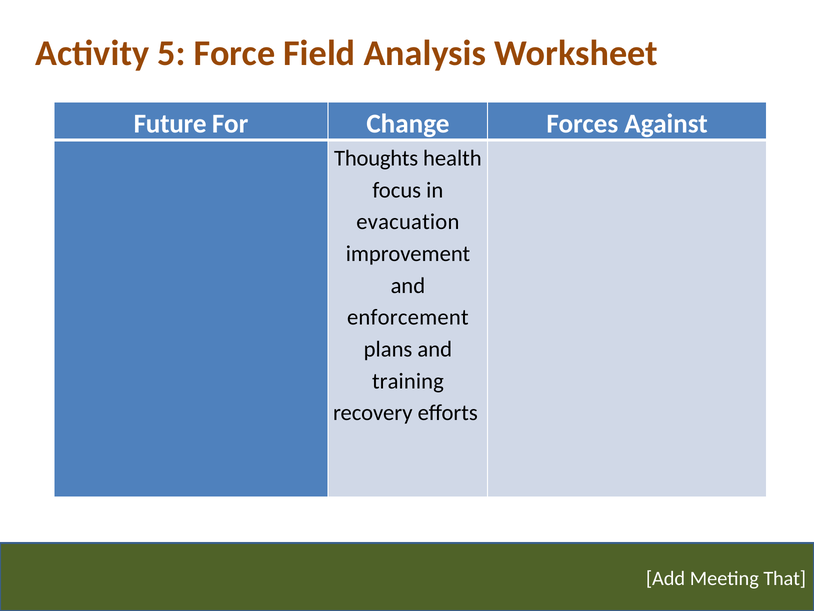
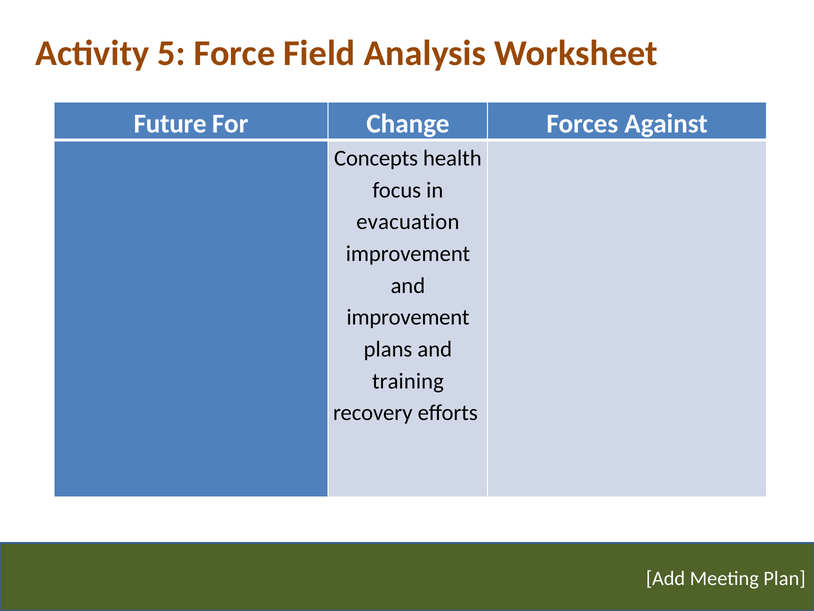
Thoughts: Thoughts -> Concepts (376, 158)
enforcement: enforcement -> improvement (408, 317)
That: That -> Plan (785, 578)
